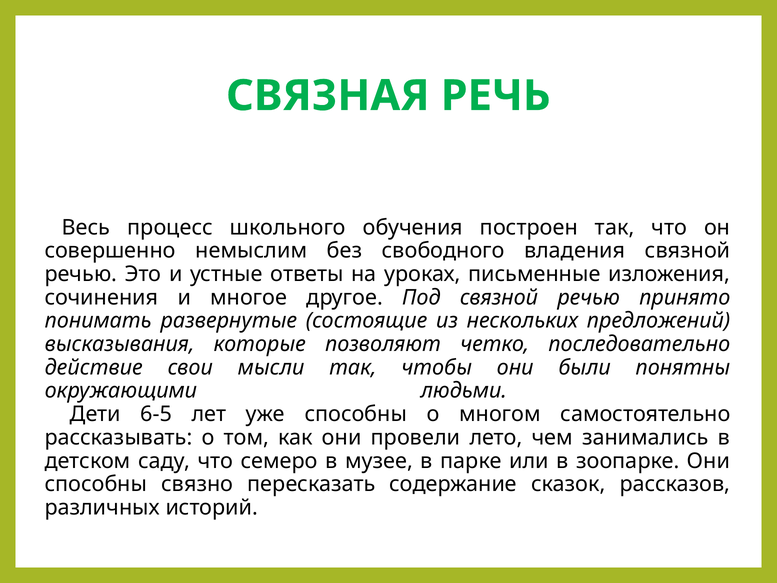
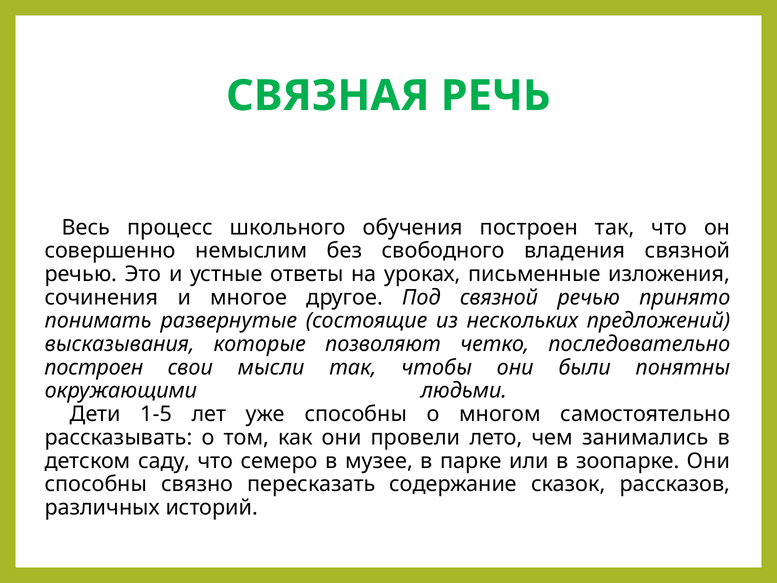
действие: действие -> построен (94, 367)
6-5: 6-5 -> 1-5 (156, 414)
